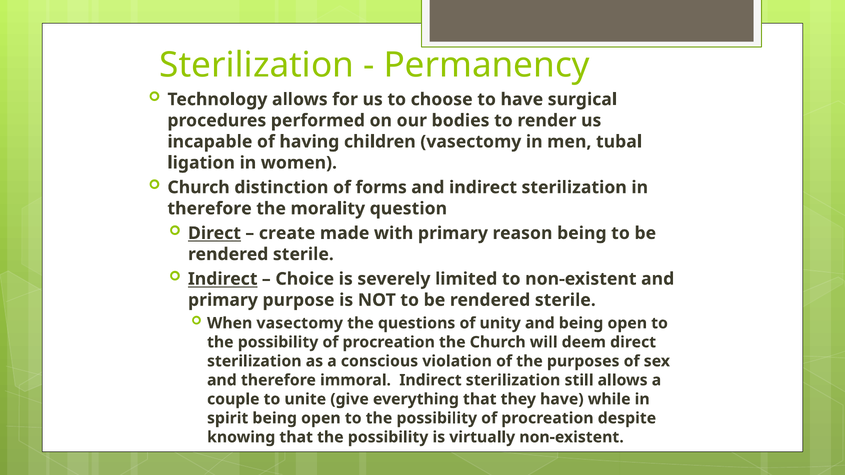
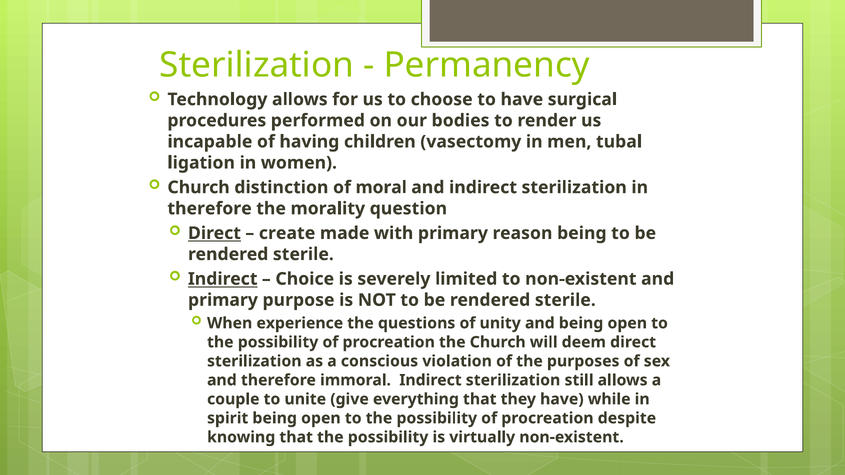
forms: forms -> moral (381, 188)
When vasectomy: vasectomy -> experience (300, 323)
